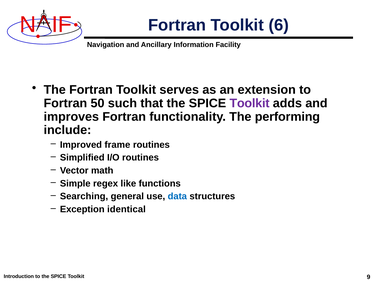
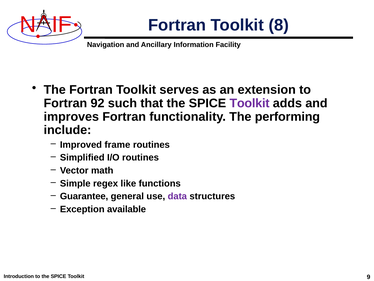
6: 6 -> 8 (279, 25)
50: 50 -> 92 (98, 103)
Searching: Searching -> Guarantee (84, 196)
data colour: blue -> purple (177, 196)
identical: identical -> available (127, 209)
